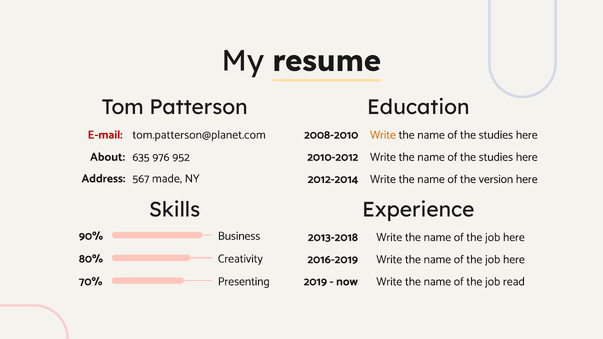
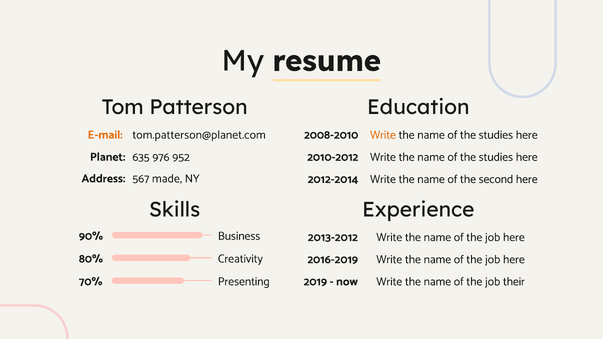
E-mail colour: red -> orange (105, 135)
About: About -> Planet (108, 157)
version: version -> second (496, 179)
2013-2018: 2013-2018 -> 2013-2012 (333, 237)
read: read -> their (514, 282)
